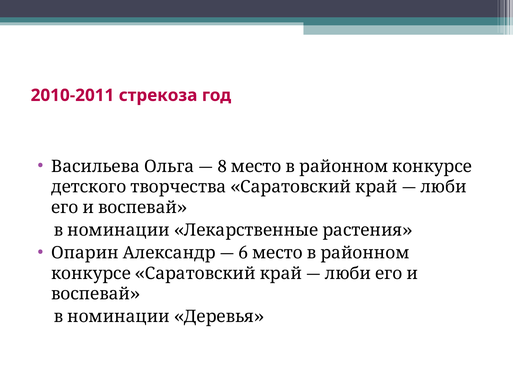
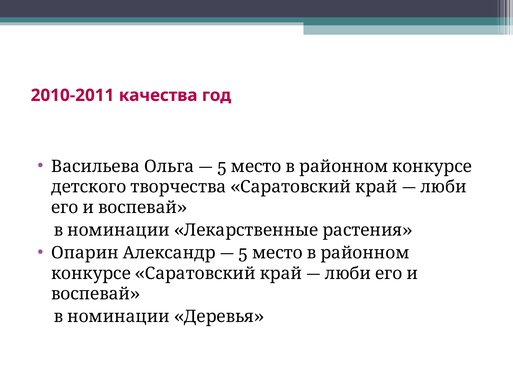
стрекоза: стрекоза -> качества (158, 95)
8: 8 -> 5 (222, 166)
6: 6 -> 5 (243, 253)
